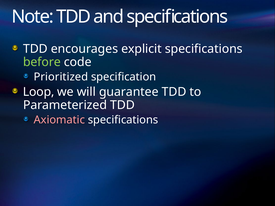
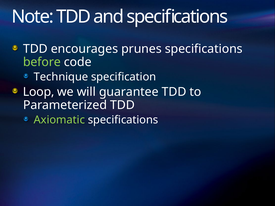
explicit: explicit -> prunes (141, 49)
Prioritized: Prioritized -> Technique (61, 77)
Axiomatic colour: pink -> light green (59, 120)
